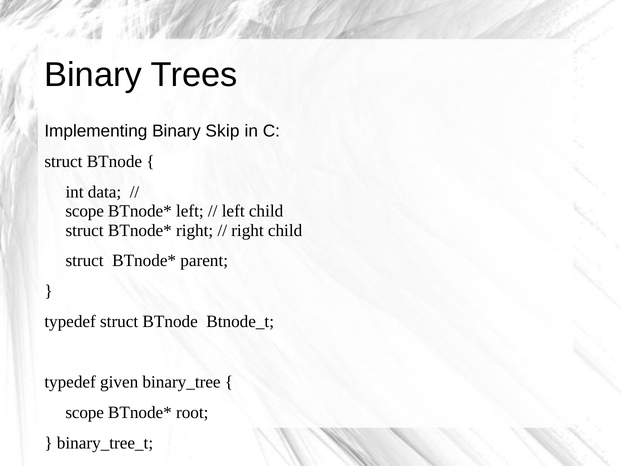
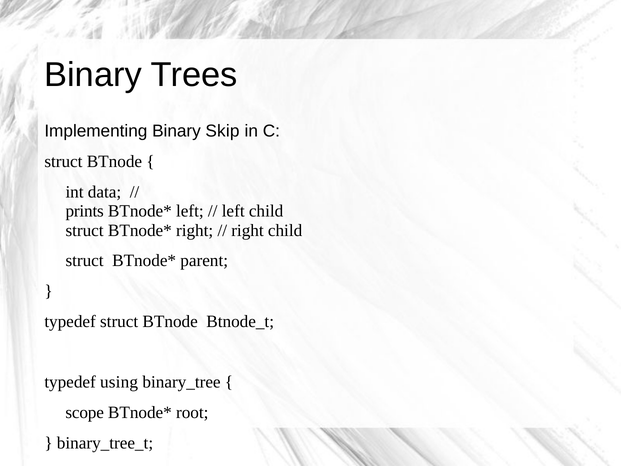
scope: scope -> prints (85, 211)
given: given -> using (119, 382)
